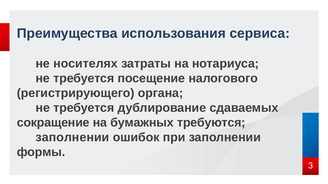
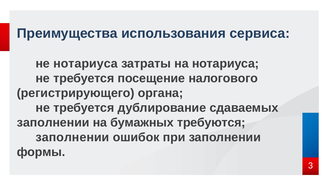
не носителях: носителях -> нотариуса (85, 64)
сокращение: сокращение -> заполнении (53, 123)
